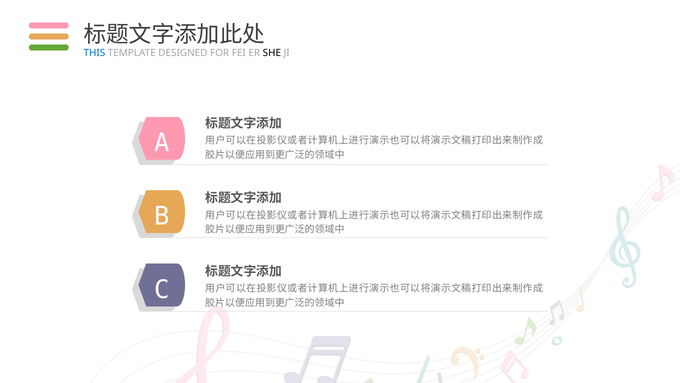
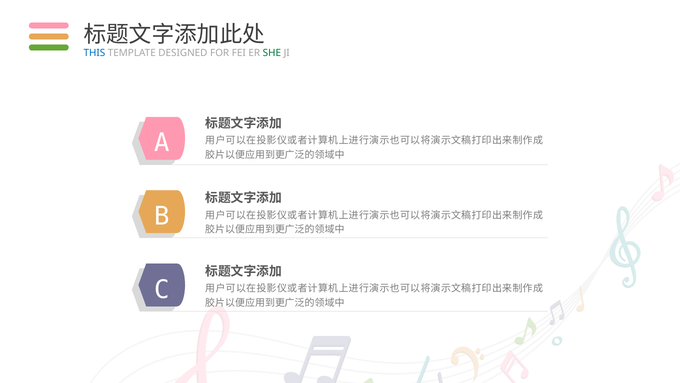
SHE colour: black -> green (272, 53)
